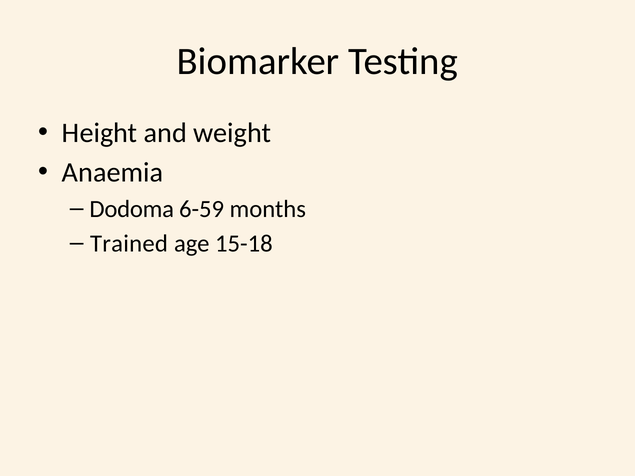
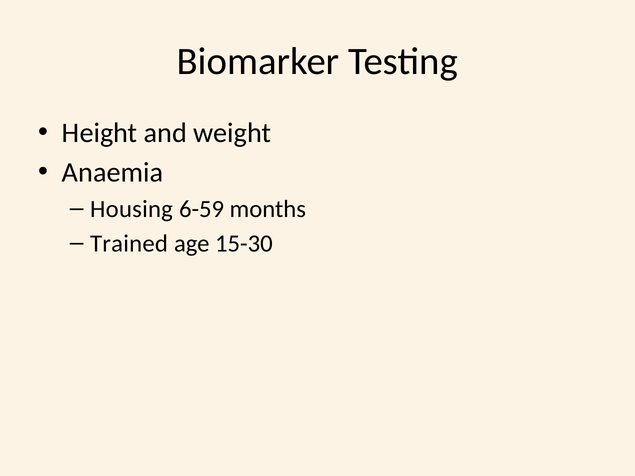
Dodoma: Dodoma -> Housing (131, 209)
15-18: 15-18 -> 15-30 (244, 244)
